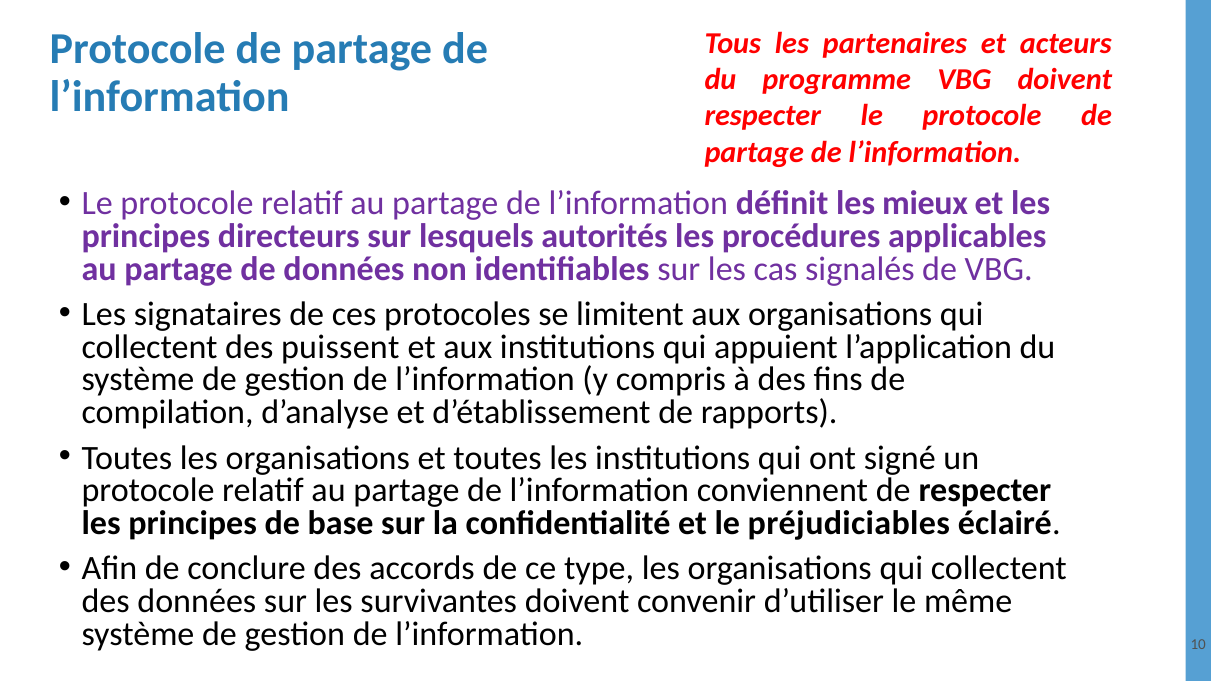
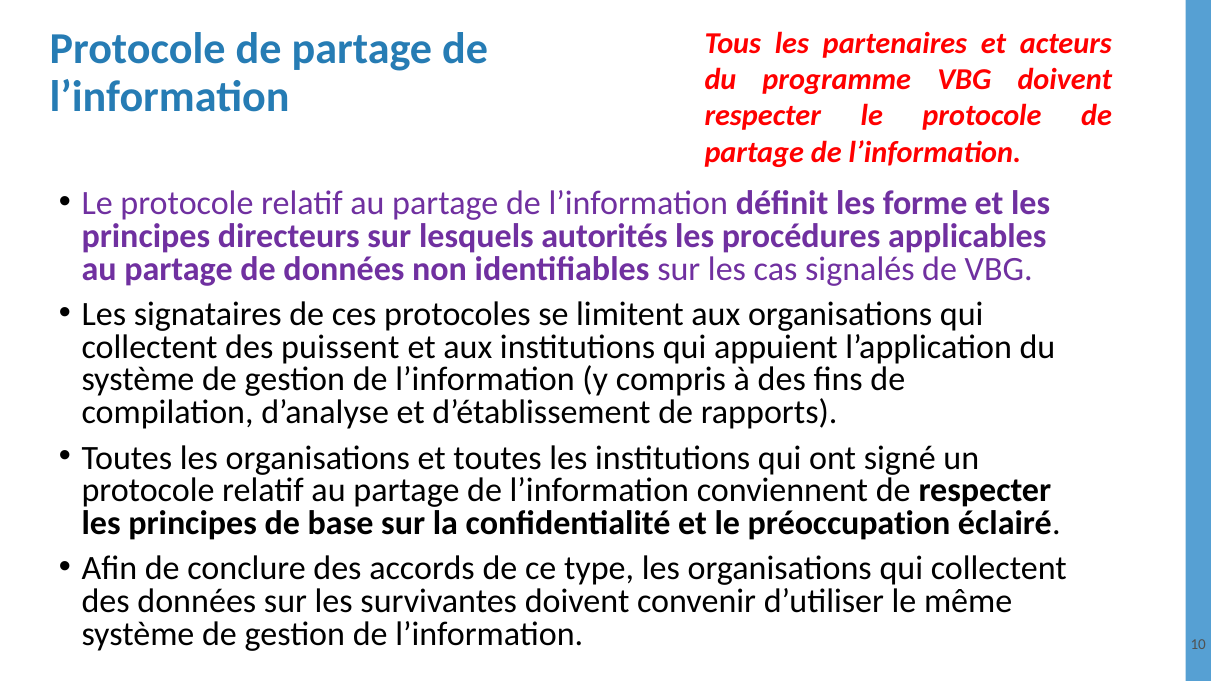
mieux: mieux -> forme (925, 204)
préjudiciables: préjudiciables -> préoccupation (849, 523)
